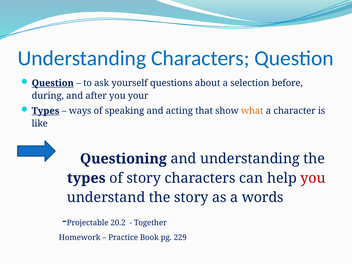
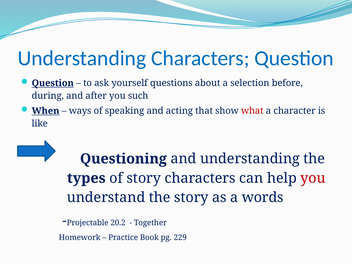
your: your -> such (138, 96)
Types: Types -> When (46, 111)
what colour: orange -> red (252, 111)
